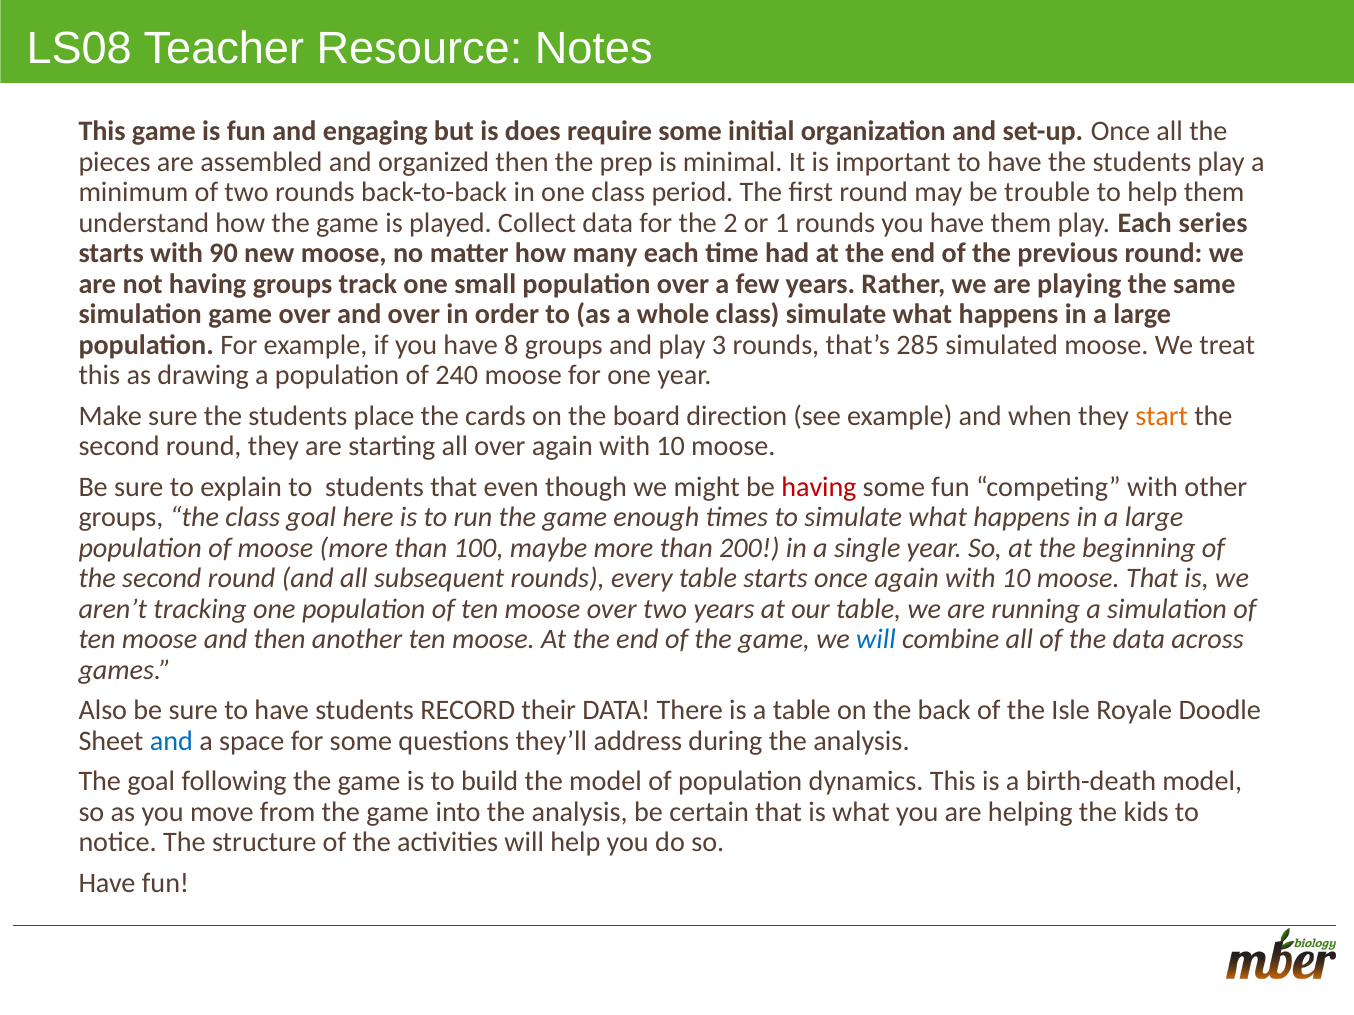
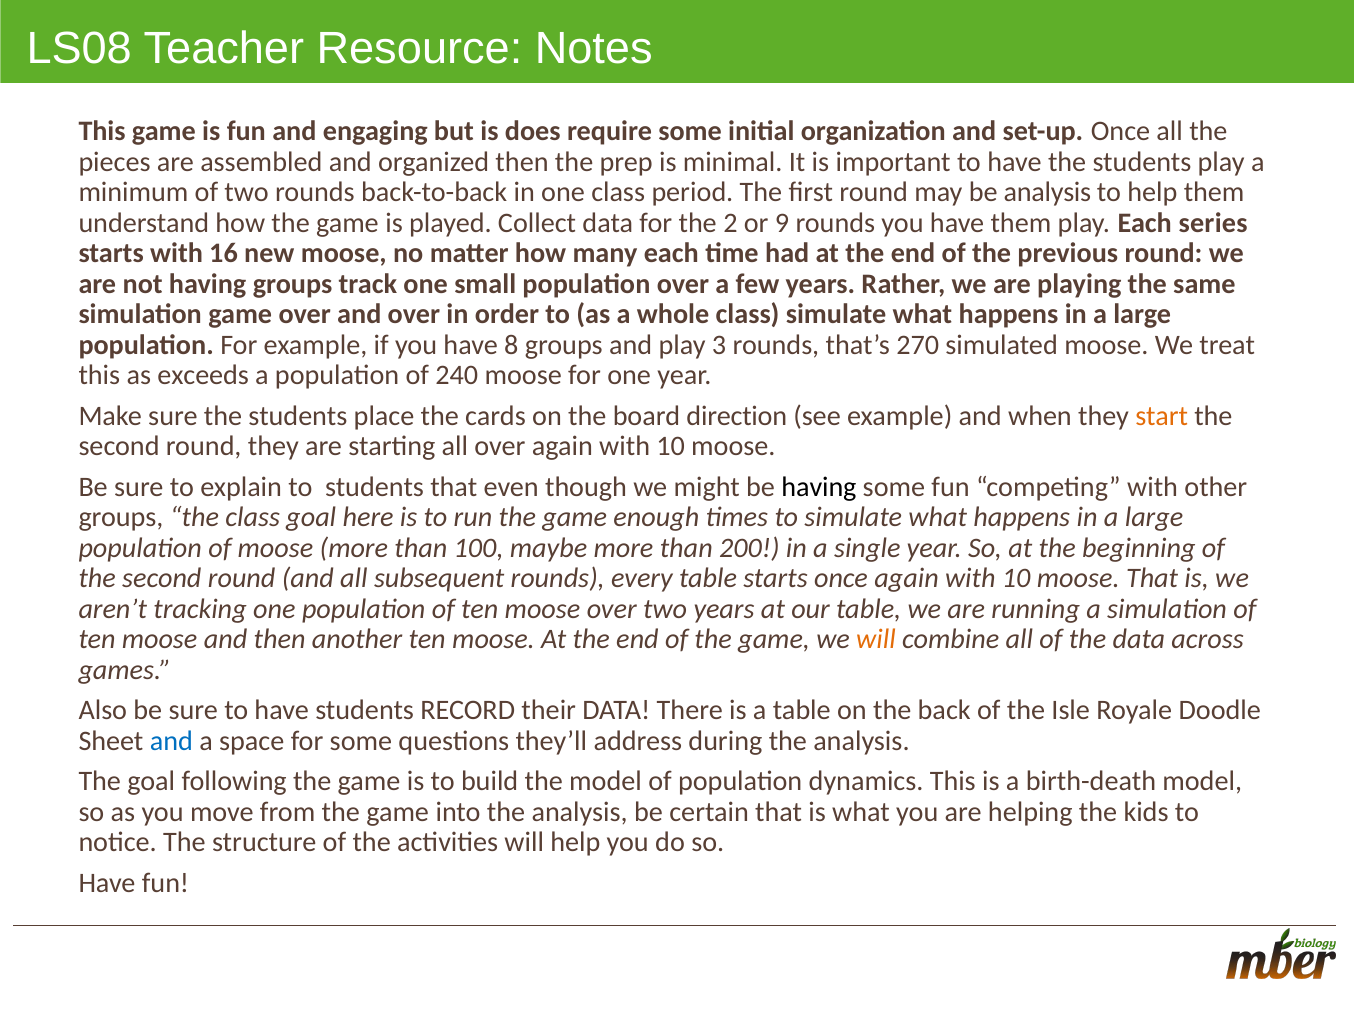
be trouble: trouble -> analysis (1047, 193)
1: 1 -> 9 (782, 223)
90: 90 -> 16 (223, 253)
285: 285 -> 270 (918, 345)
drawing: drawing -> exceeds (203, 375)
having colour: red -> black (819, 487)
will colour: blue -> orange (876, 640)
